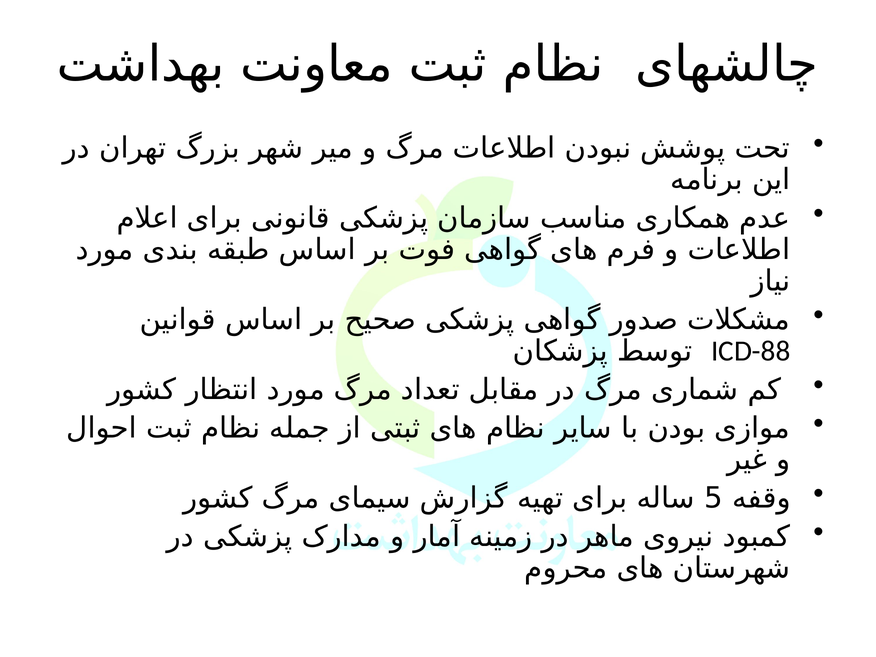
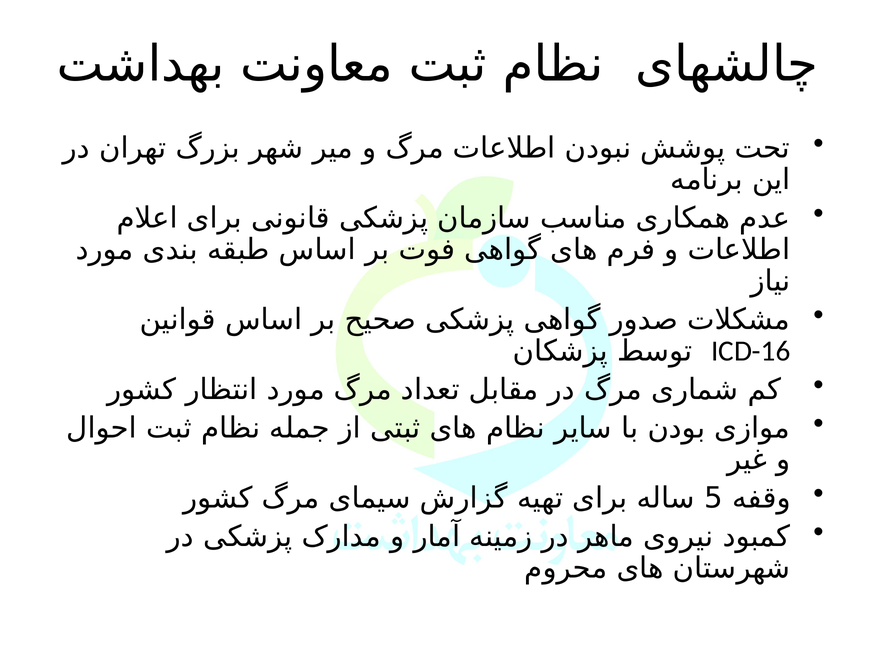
ICD-88: ICD-88 -> ICD-16 (751, 351)
